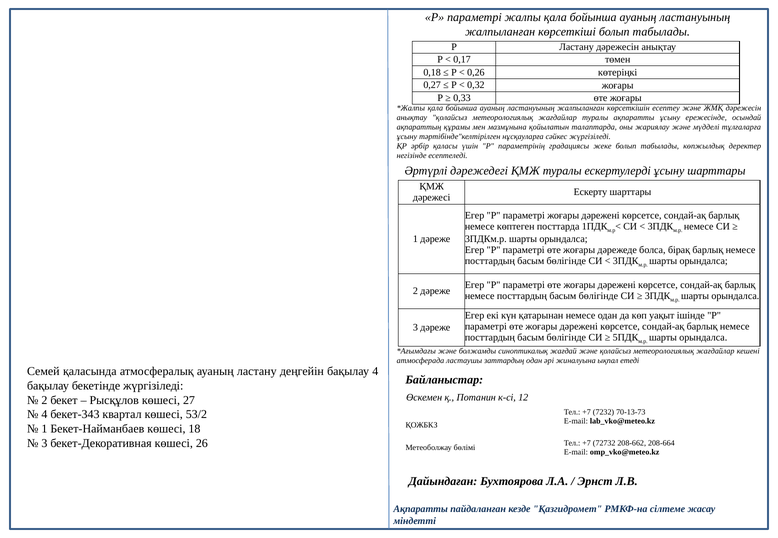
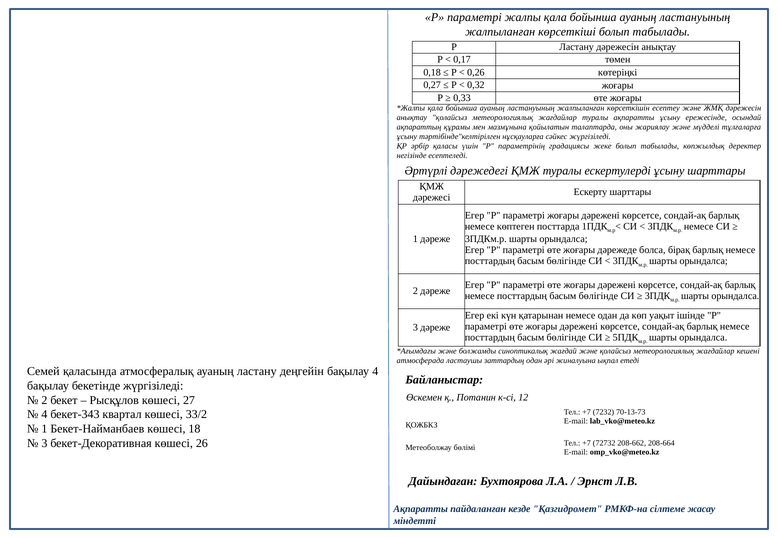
53/2: 53/2 -> 33/2 (196, 415)
